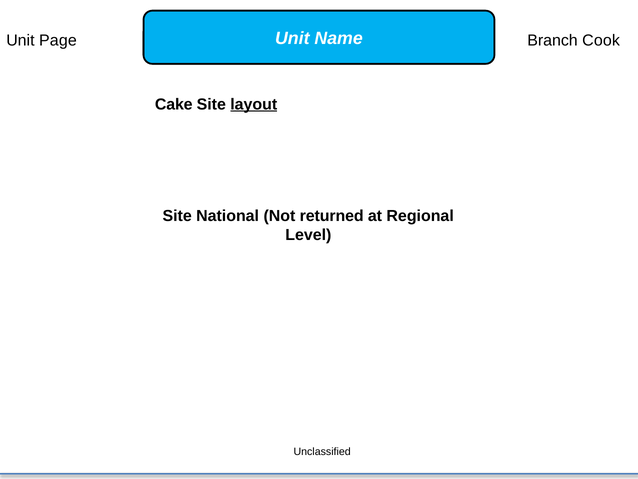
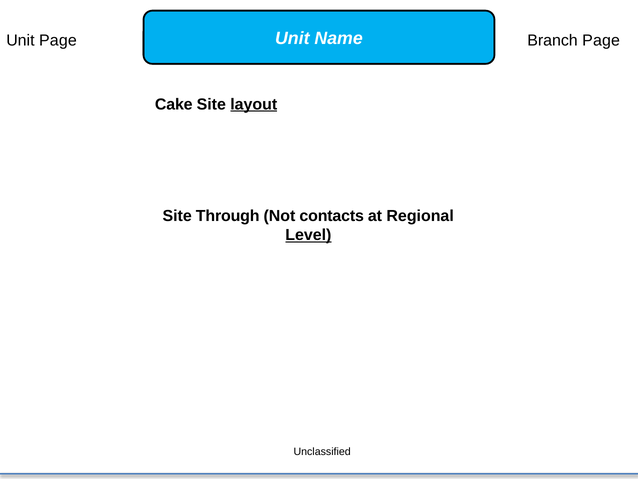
Branch Cook: Cook -> Page (601, 40)
National: National -> Through (228, 216)
returned: returned -> contacts (332, 216)
Level underline: none -> present (308, 235)
